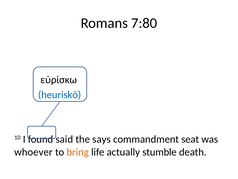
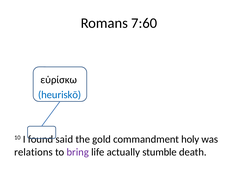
7:80: 7:80 -> 7:60 (144, 23)
says: says -> gold (102, 139)
seat: seat -> holy (190, 139)
whoever: whoever -> relations (33, 152)
bring colour: orange -> purple (78, 152)
